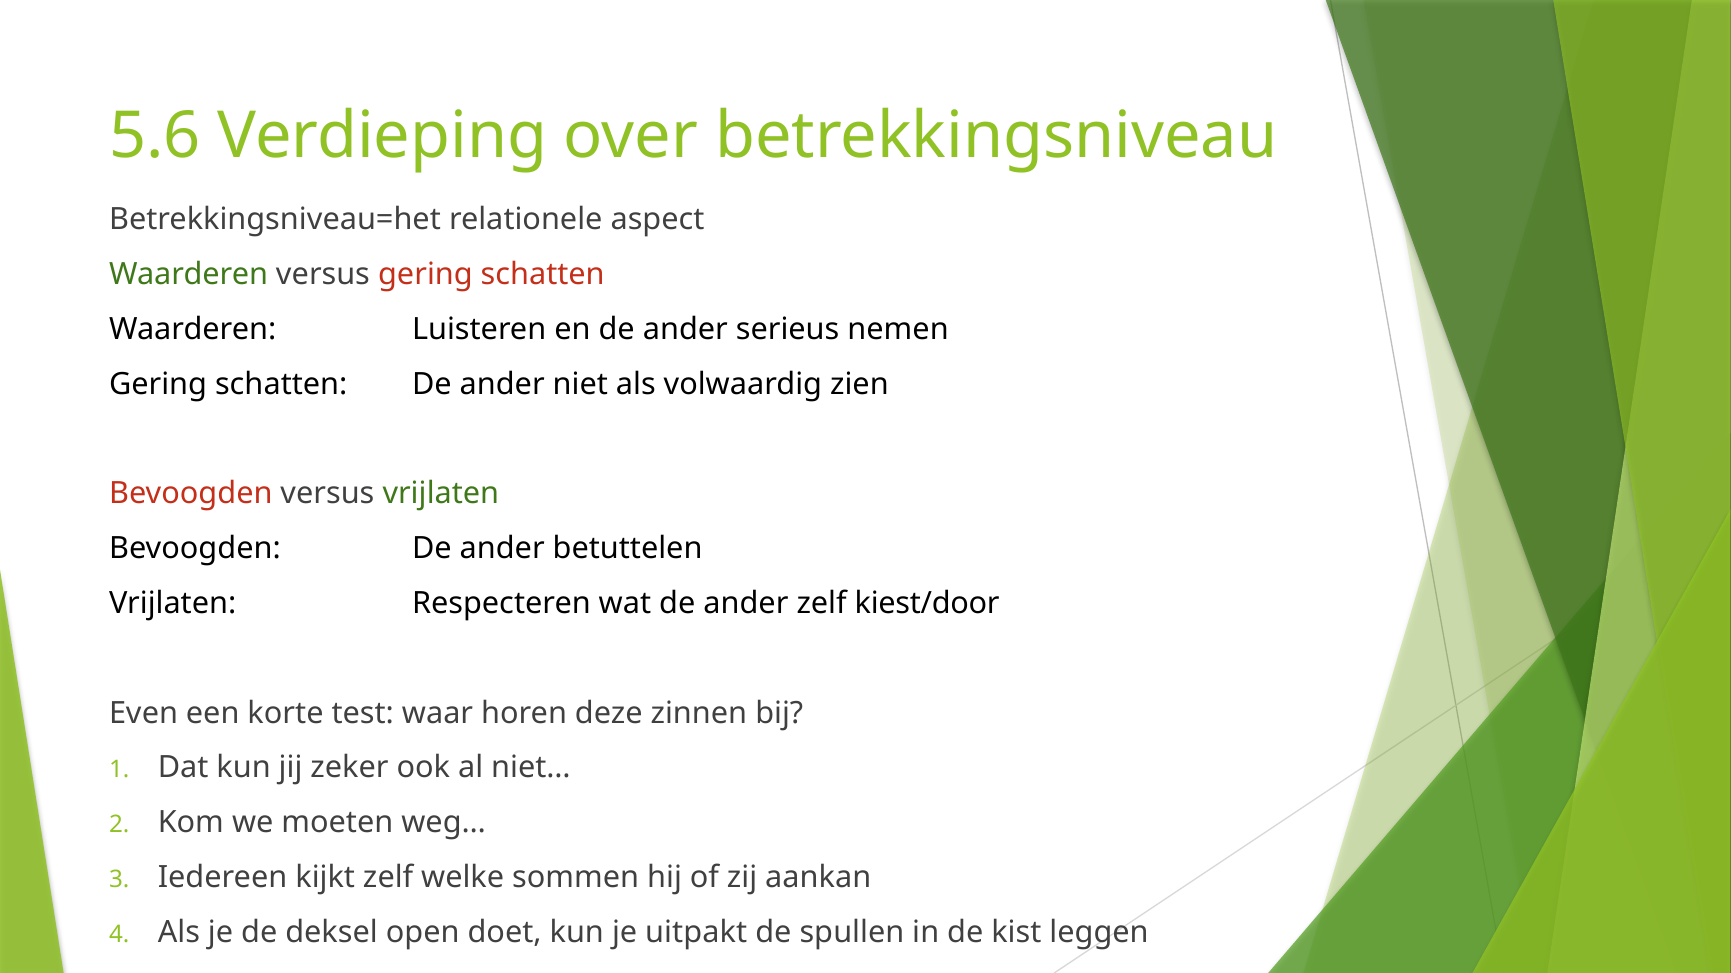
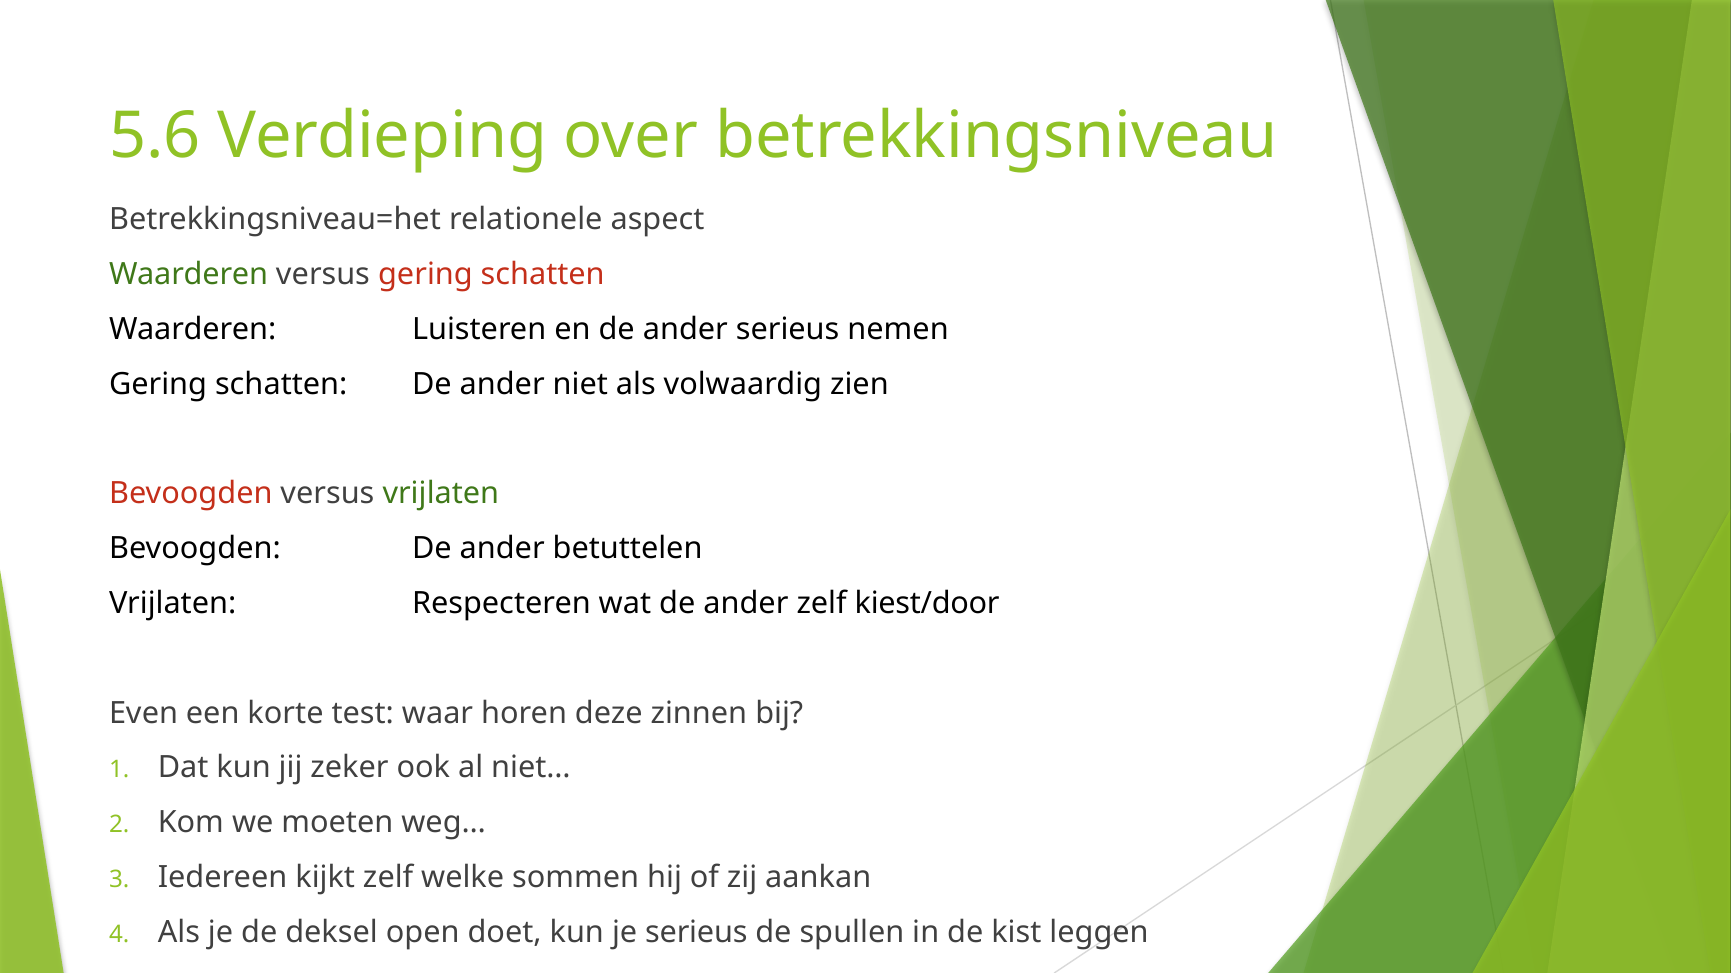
je uitpakt: uitpakt -> serieus (696, 933)
